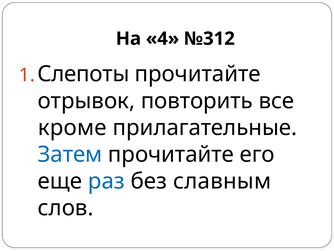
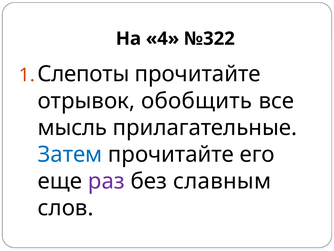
№312: №312 -> №322 (209, 39)
повторить: повторить -> обобщить (197, 101)
кроме: кроме -> мысль (72, 127)
раз colour: blue -> purple (106, 181)
